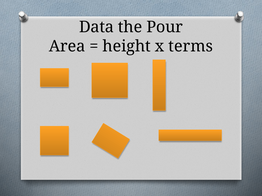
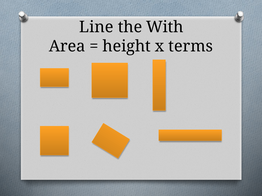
Data: Data -> Line (96, 27)
Pour: Pour -> With (165, 27)
